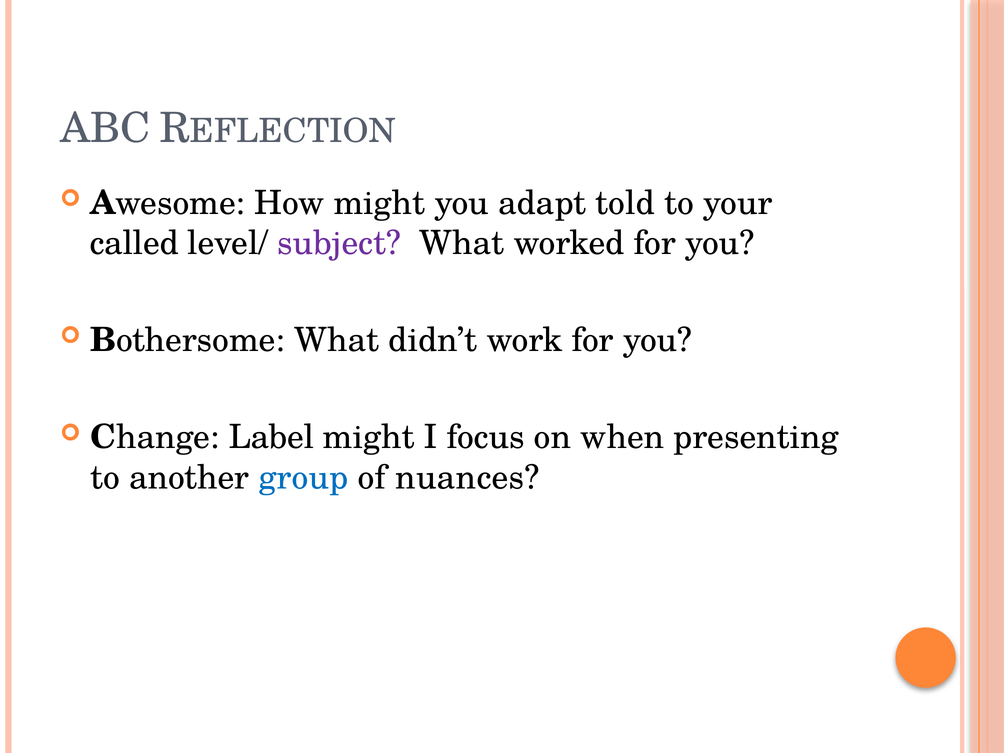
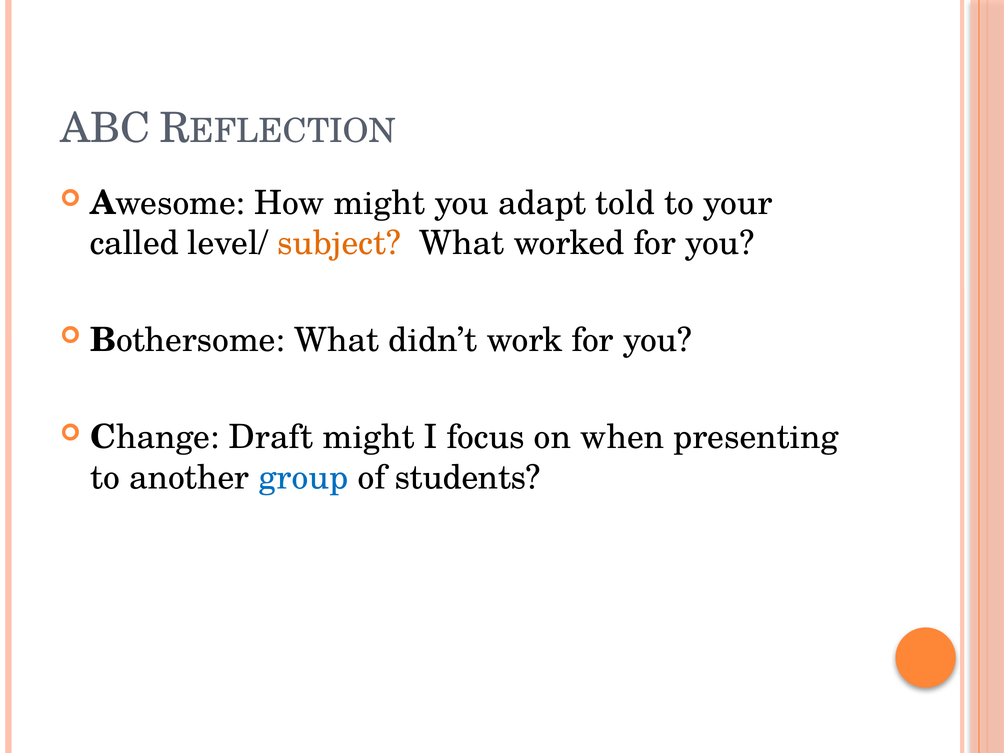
subject colour: purple -> orange (339, 243)
Label: Label -> Draft (271, 437)
nuances: nuances -> students (468, 478)
